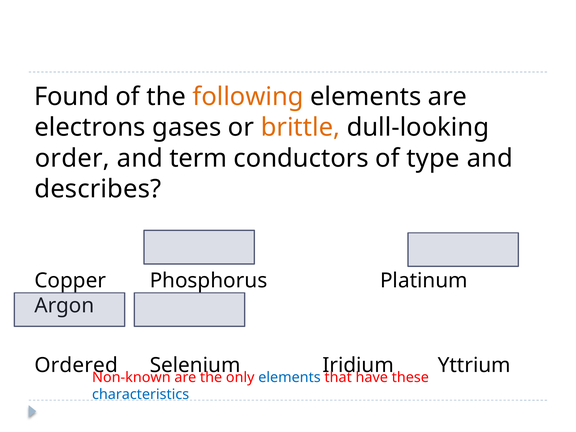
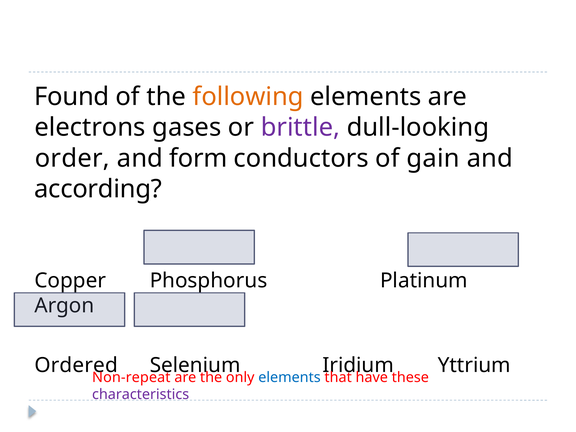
brittle colour: orange -> purple (300, 128)
term: term -> form (198, 158)
type: type -> gain (433, 158)
describes: describes -> according (98, 189)
Non-known: Non-known -> Non-repeat (131, 377)
characteristics colour: blue -> purple (141, 395)
